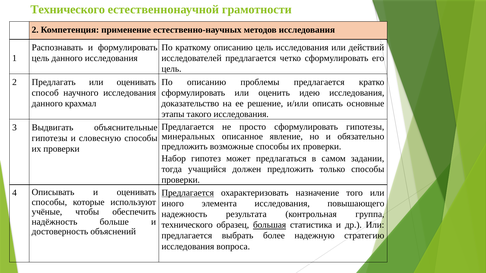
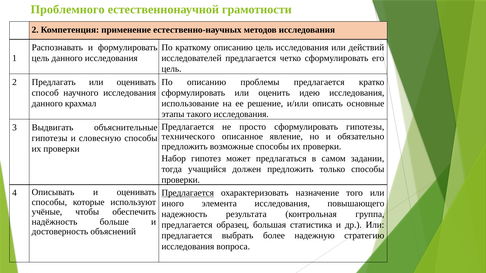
Технического: Технического -> Проблемного (68, 9)
доказательство: доказательство -> использование (190, 104)
минеральных: минеральных -> технического (188, 137)
технического: технического -> предлагается (187, 225)
большая underline: present -> none (270, 225)
